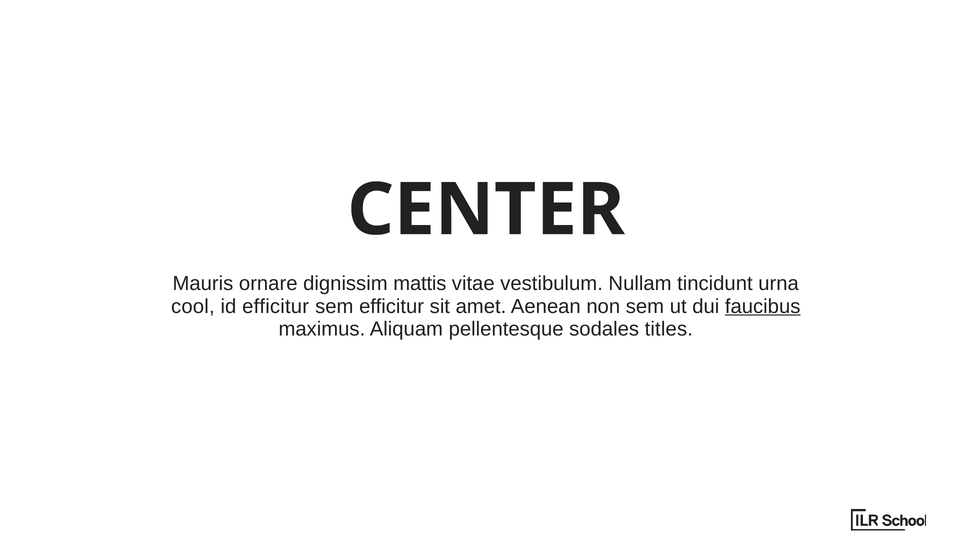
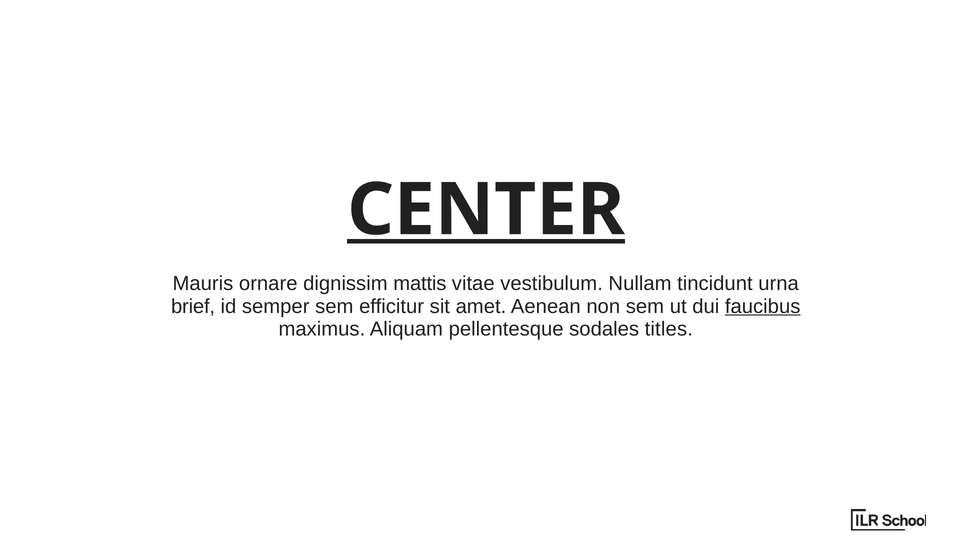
CENTER underline: none -> present (486, 210)
cool: cool -> brief (193, 306)
id efficitur: efficitur -> semper (276, 306)
